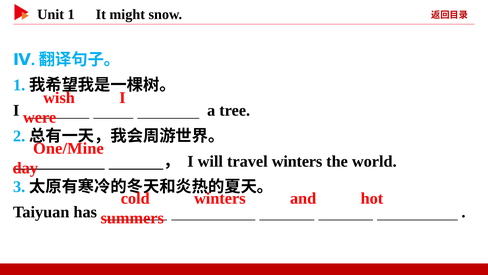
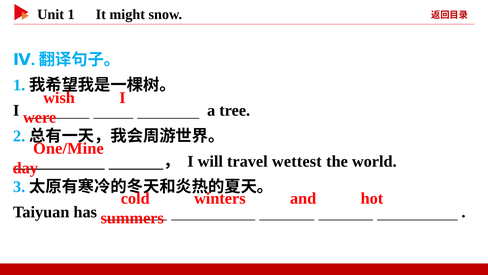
travel winters: winters -> wettest (297, 161)
